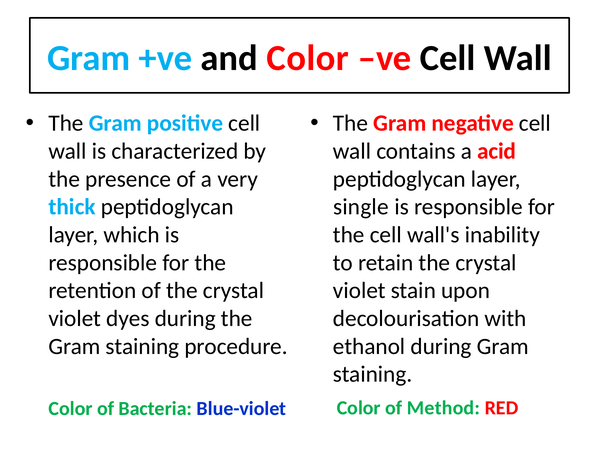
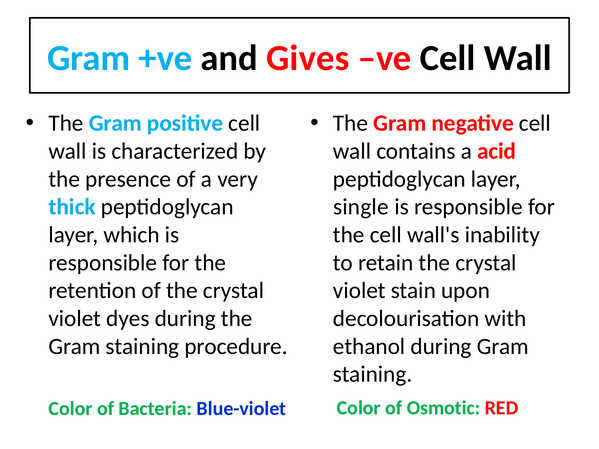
and Color: Color -> Gives (308, 58)
Method: Method -> Osmotic (444, 408)
